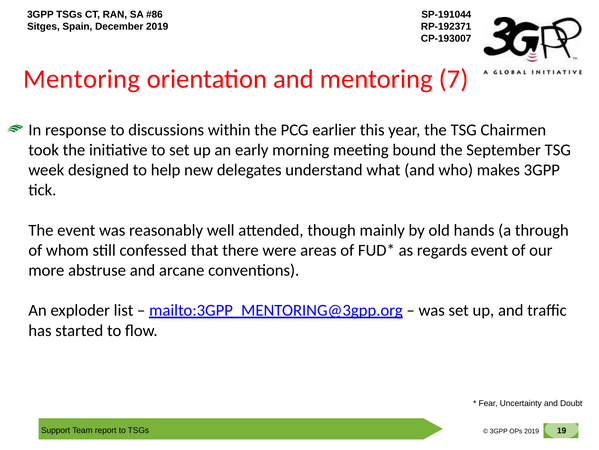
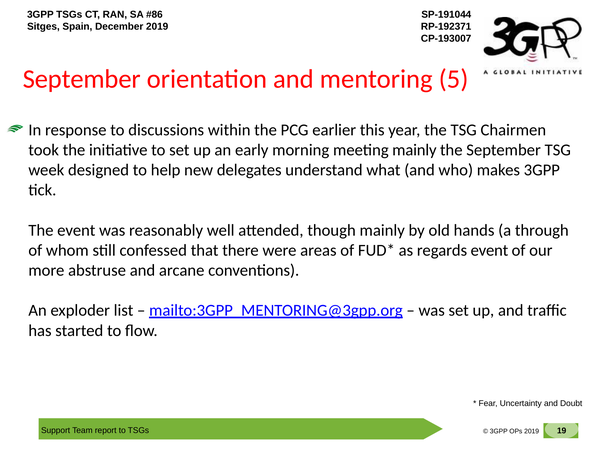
Mentoring: Mentoring -> September (82, 79)
7: 7 -> 5 (454, 79)
meeting bound: bound -> mainly (414, 150)
